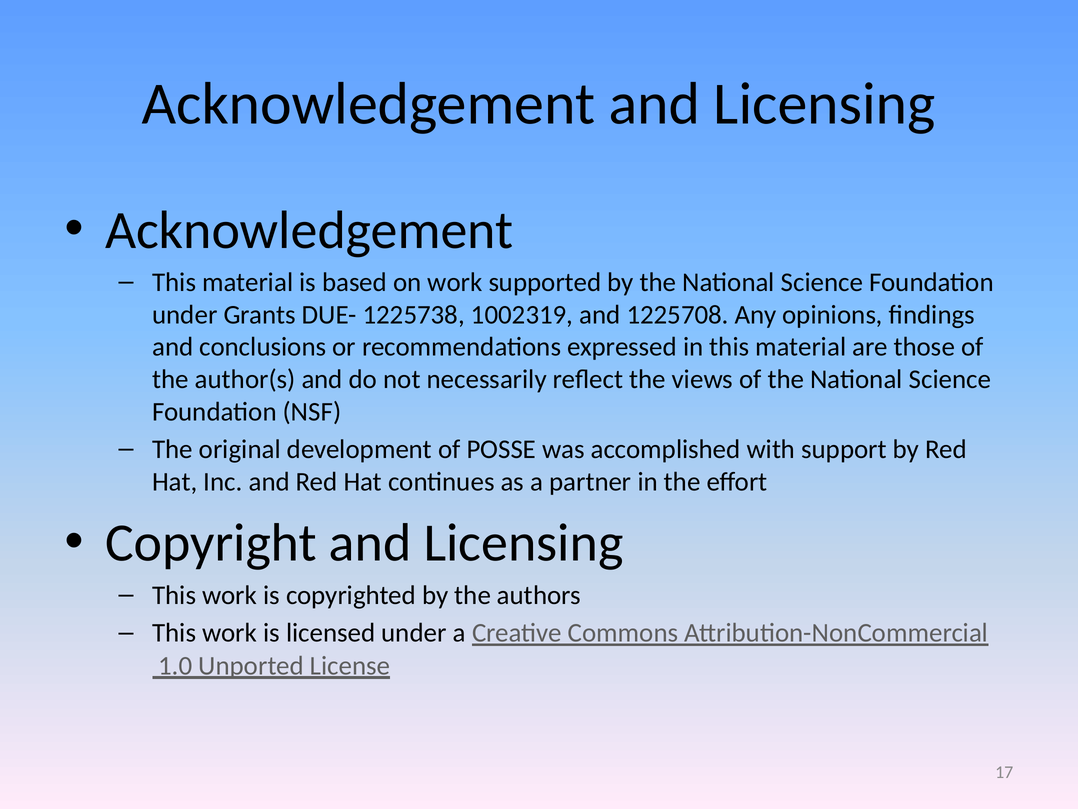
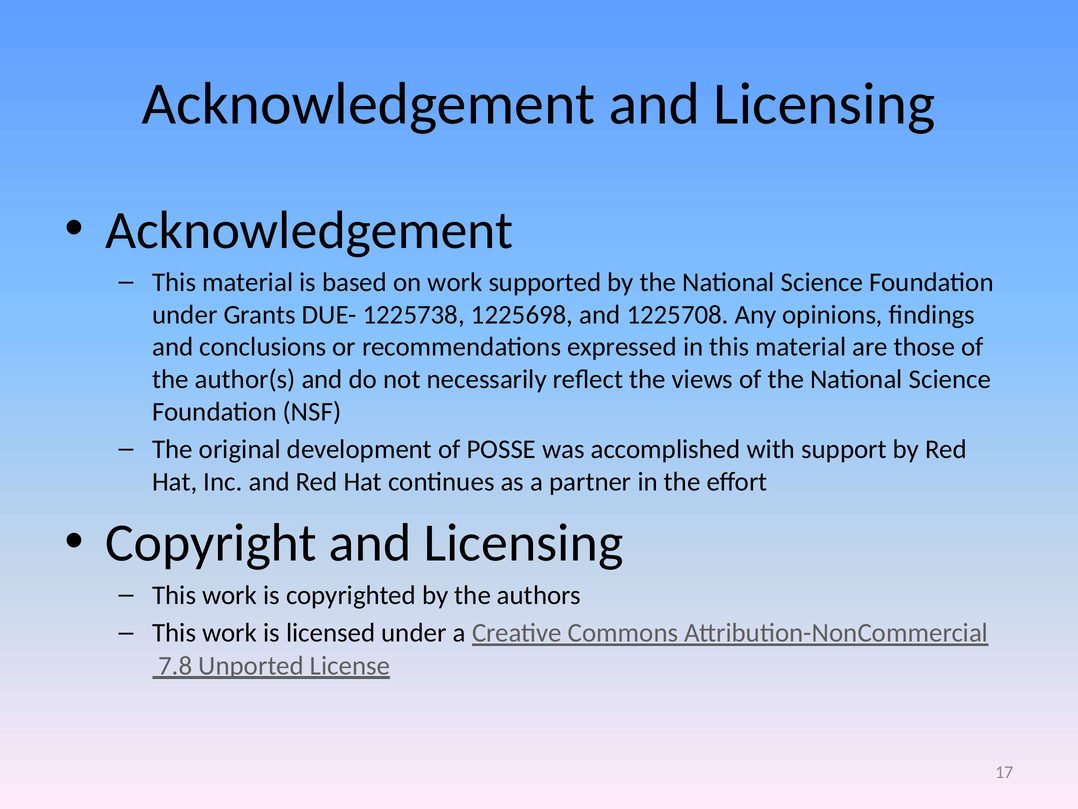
1002319: 1002319 -> 1225698 (522, 315)
1.0: 1.0 -> 7.8 (175, 665)
